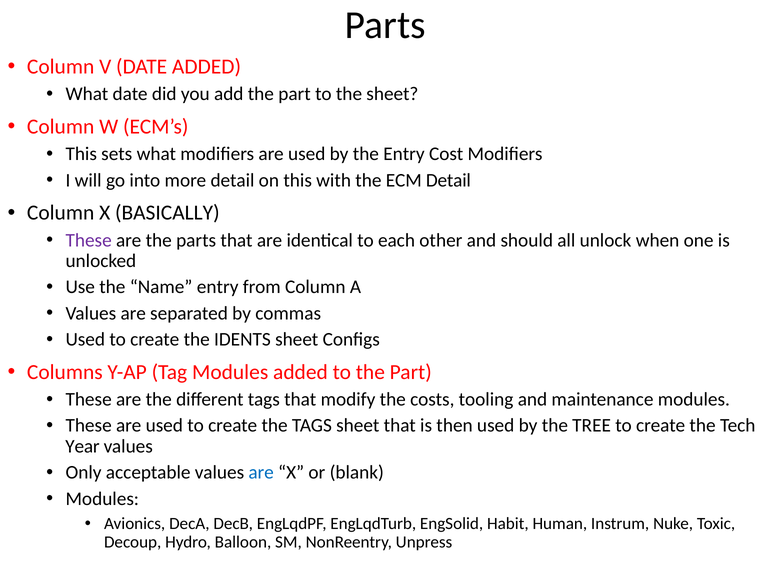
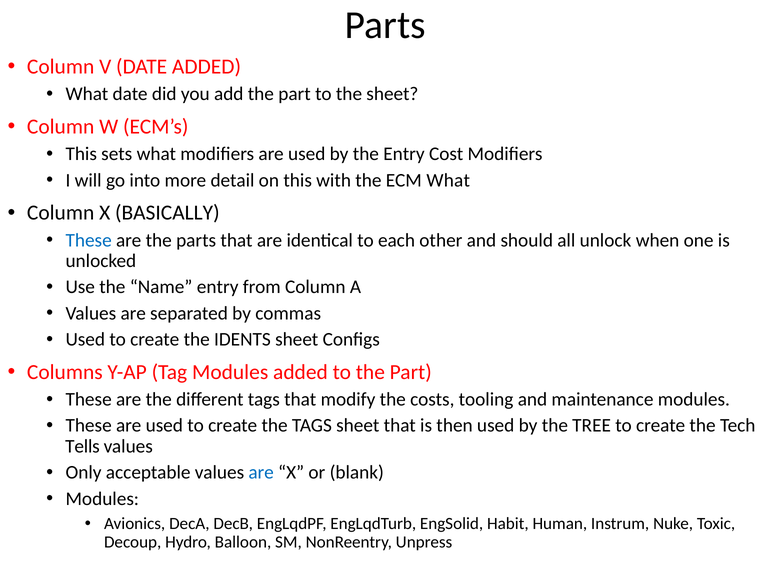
ECM Detail: Detail -> What (448, 180)
These colour: purple -> blue (89, 240)
Year: Year -> Tells (82, 447)
